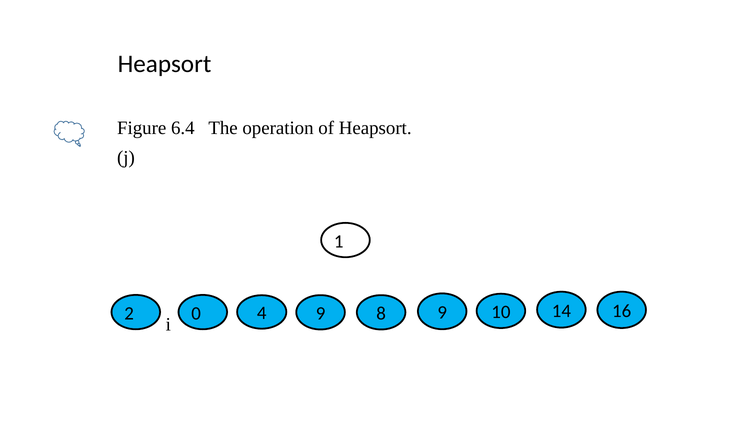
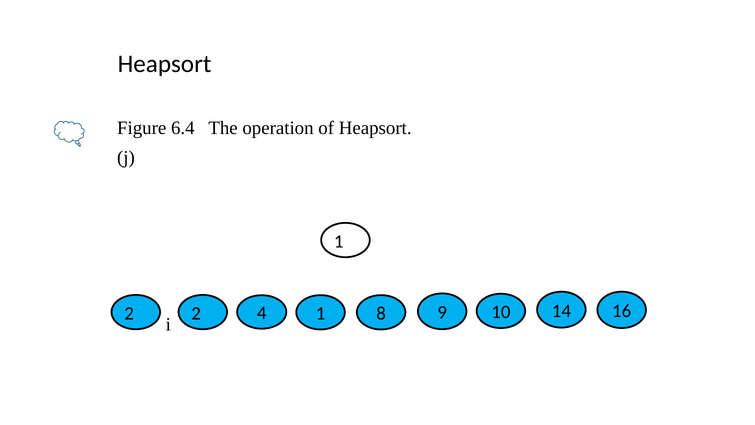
2 0: 0 -> 2 (196, 313)
4 9: 9 -> 1 (321, 313)
